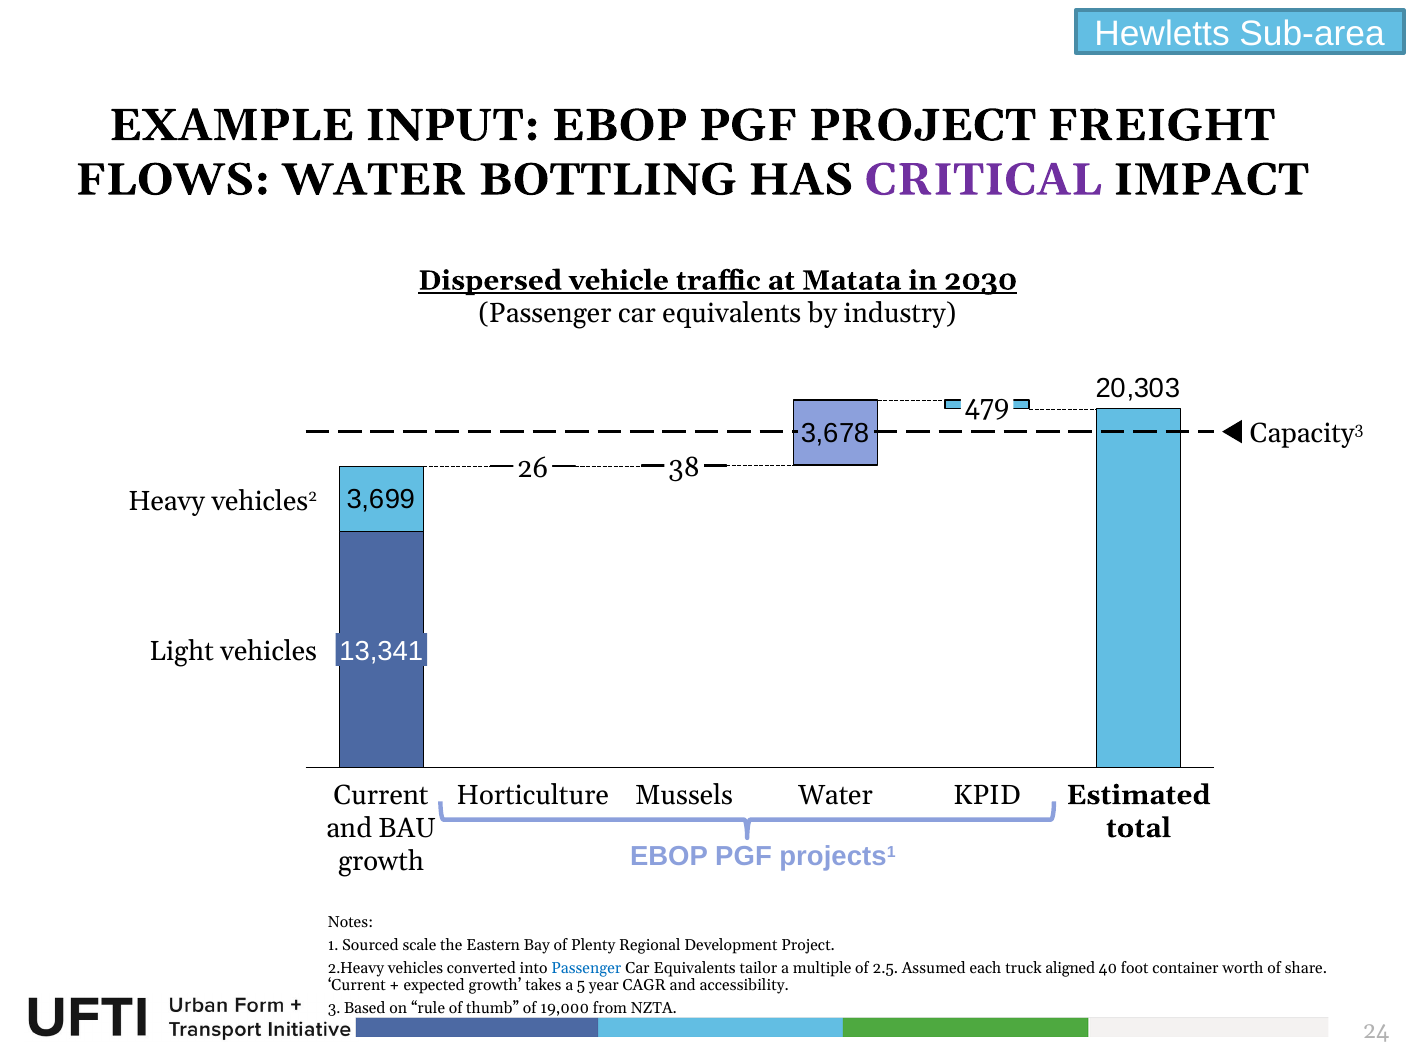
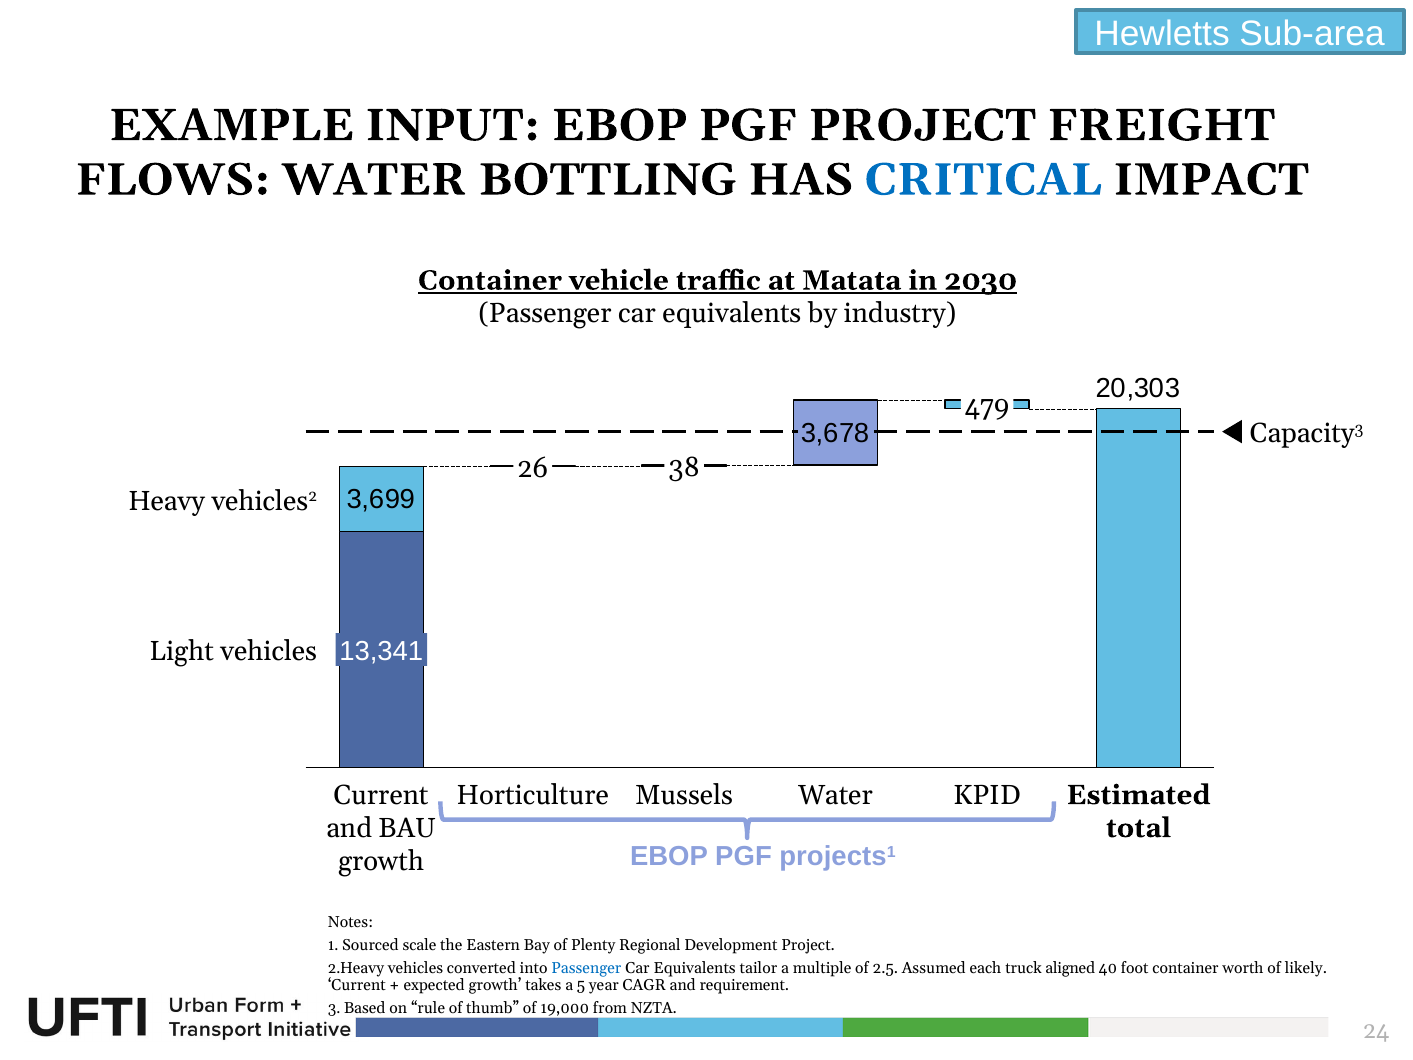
CRITICAL colour: purple -> blue (983, 180)
Dispersed: Dispersed -> Container (490, 280)
share: share -> likely (1306, 968)
accessibility: accessibility -> requirement (744, 985)
